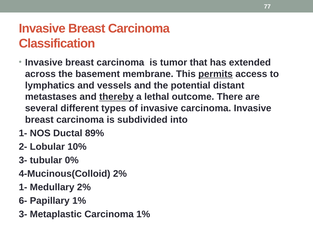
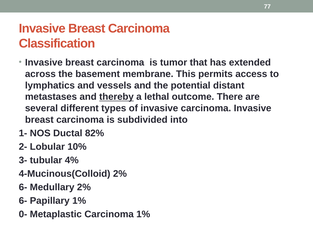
permits underline: present -> none (216, 74)
89%: 89% -> 82% (95, 134)
0%: 0% -> 4% (72, 161)
1-: 1- -> 6- (23, 188)
3-: 3- -> 0- (23, 215)
